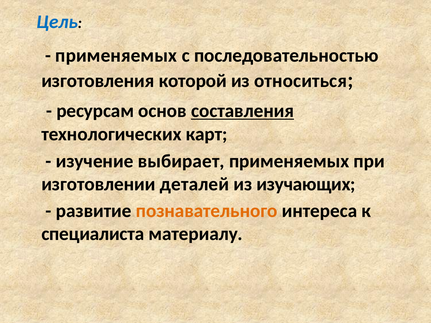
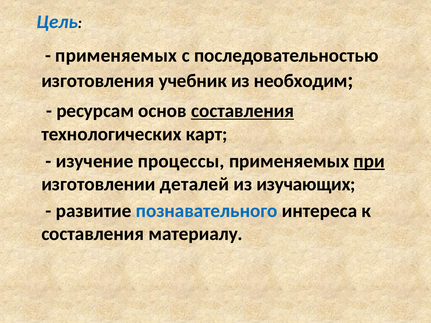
которой: которой -> учебник (193, 81)
относиться: относиться -> необходим (301, 81)
выбирает: выбирает -> процессы (181, 161)
при underline: none -> present (369, 161)
познавательного colour: orange -> blue (207, 211)
специалиста: специалиста -> составления (93, 234)
